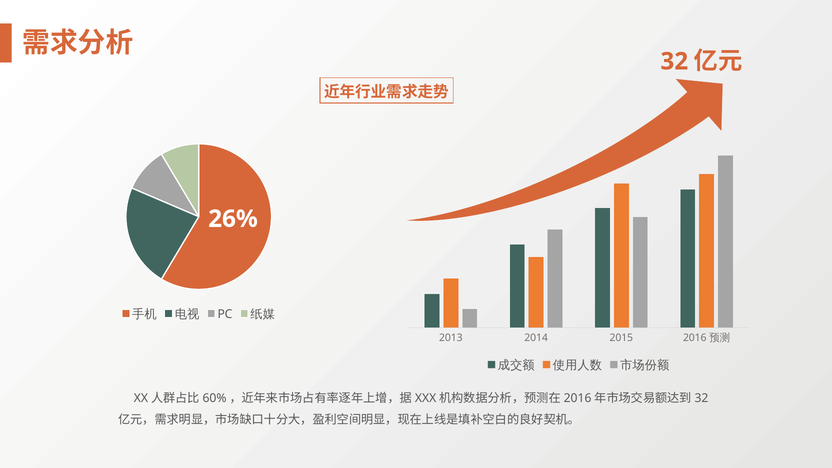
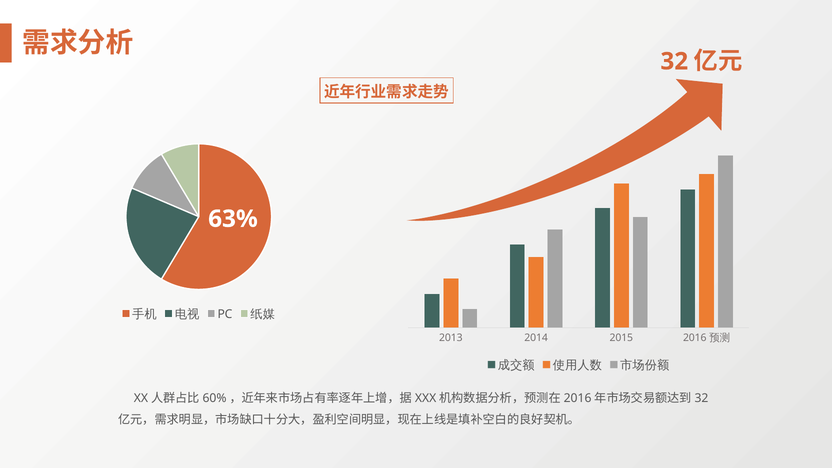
26%: 26% -> 63% (233, 219)
